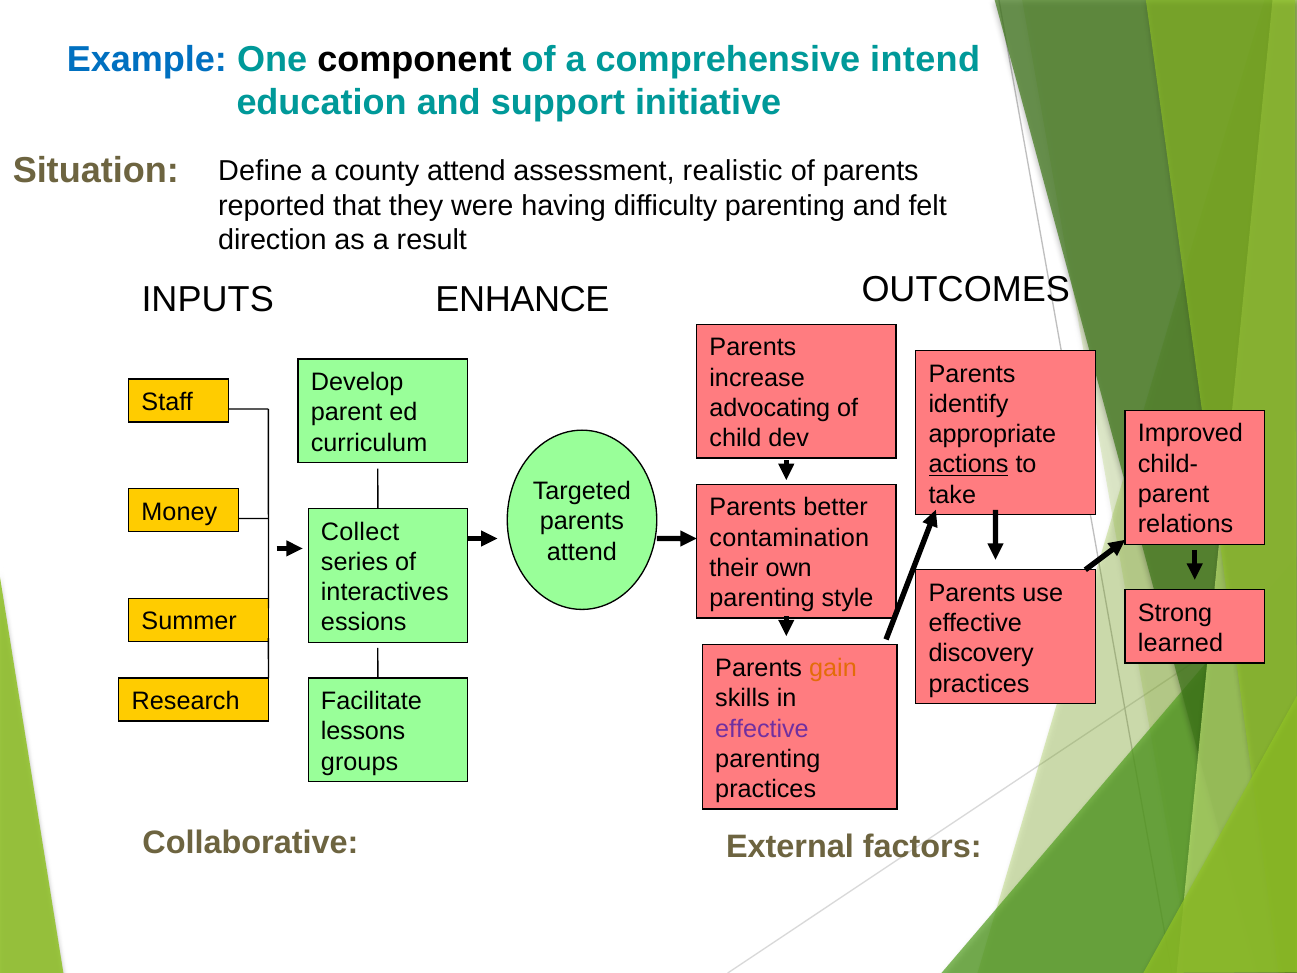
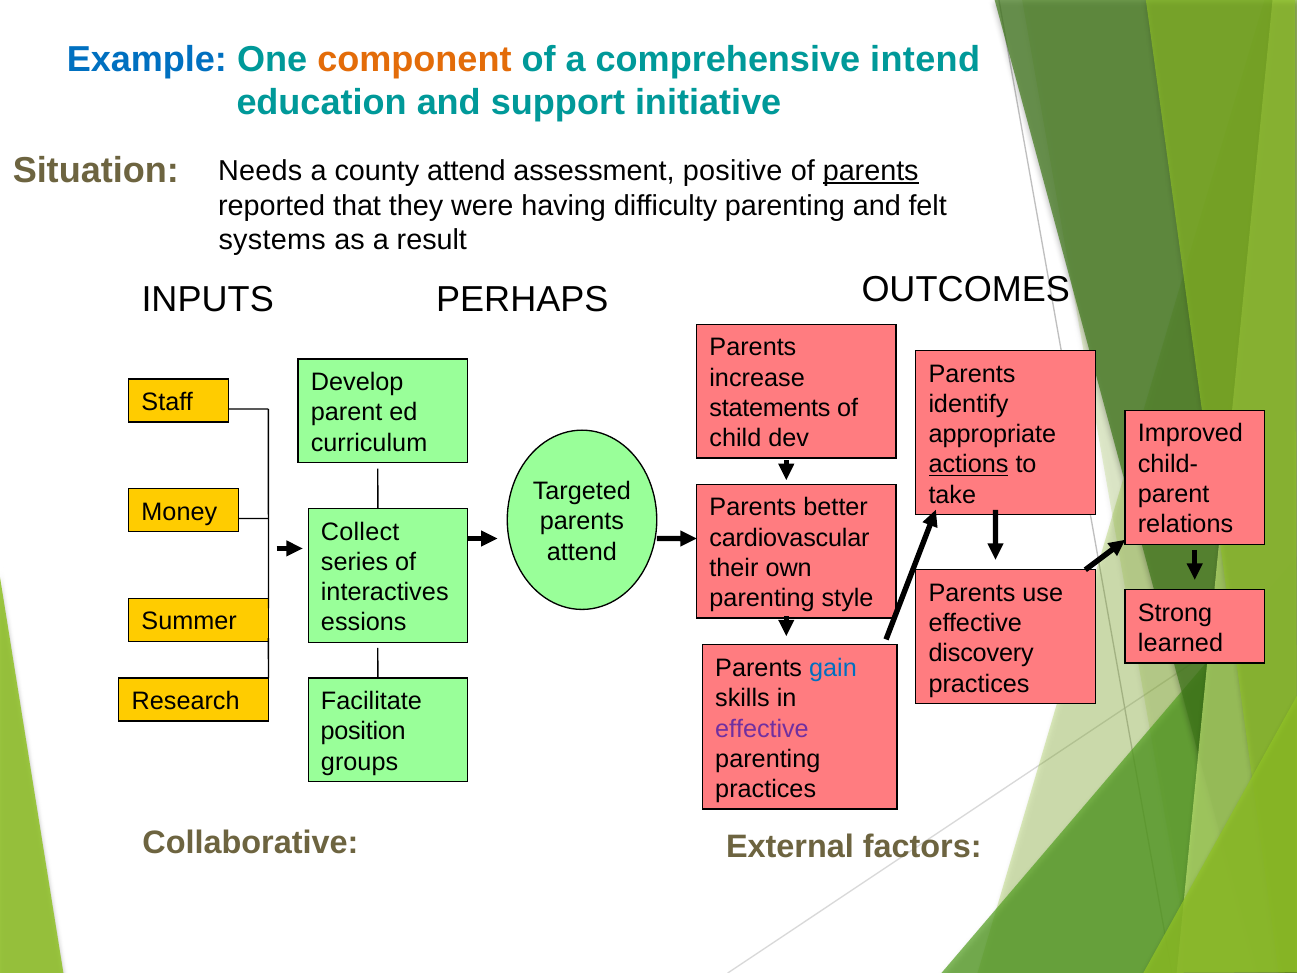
component colour: black -> orange (414, 60)
Define: Define -> Needs (260, 171)
realistic: realistic -> positive (733, 171)
parents underline: none -> present (871, 171)
direction: direction -> systems (272, 240)
ENHANCE: ENHANCE -> PERHAPS (522, 300)
advocating: advocating -> statements (770, 408)
contamination: contamination -> cardiovascular (790, 538)
gain colour: orange -> blue (833, 668)
lessons: lessons -> position (363, 731)
